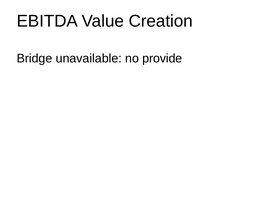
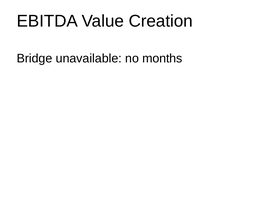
provide: provide -> months (162, 58)
